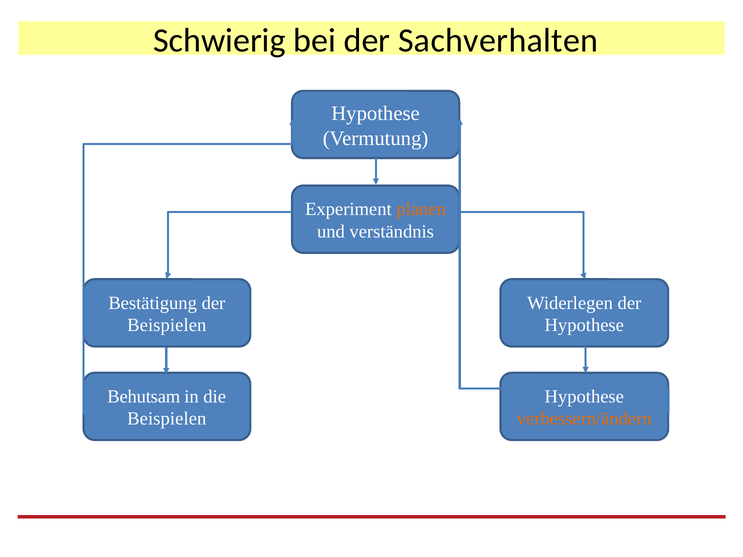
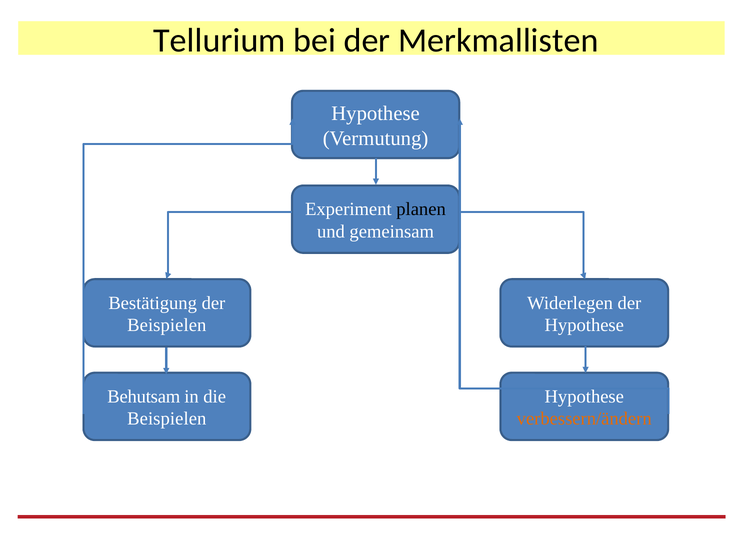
Schwierig: Schwierig -> Tellurium (219, 41)
Sachverhalten: Sachverhalten -> Merkmallisten (498, 41)
planen colour: orange -> black (421, 209)
verständnis: verständnis -> gemeinsam (392, 232)
